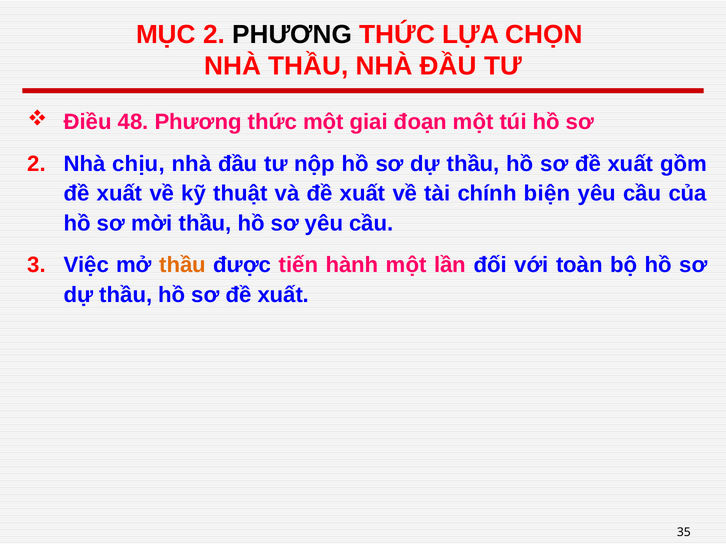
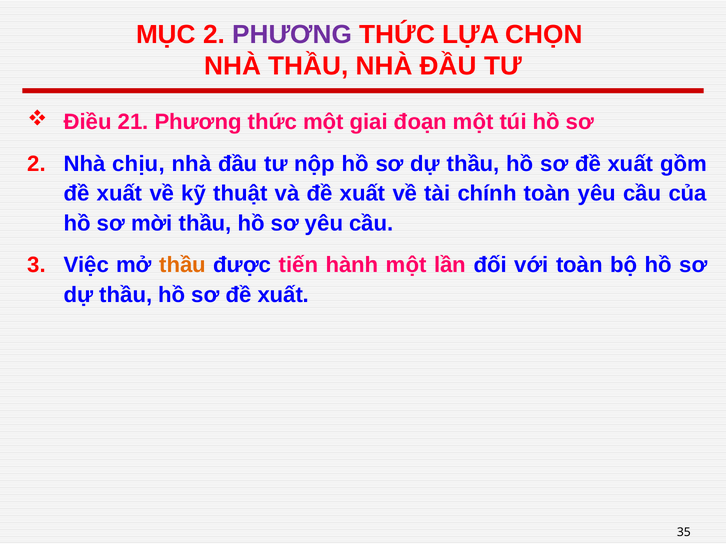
PHƯƠNG colour: black -> purple (292, 34)
48: 48 -> 21 (133, 122)
chính biện: biện -> toàn (547, 194)
